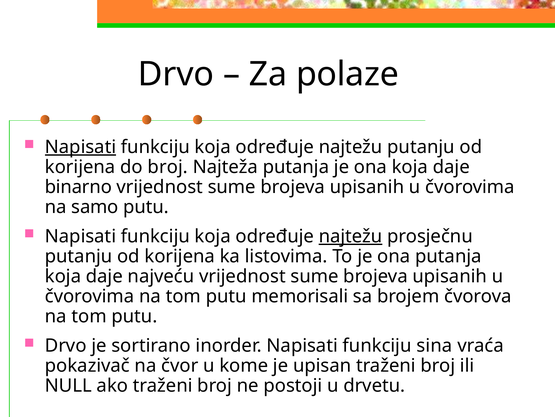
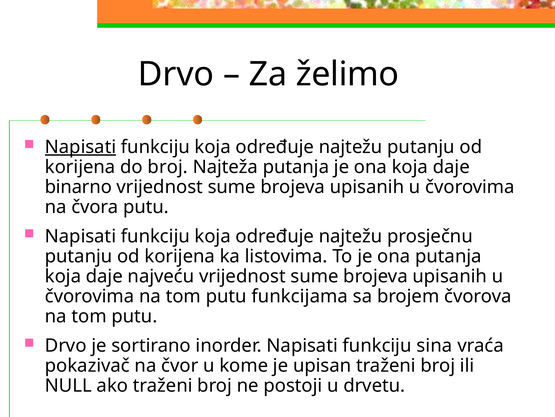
polaze: polaze -> želimo (347, 74)
samo: samo -> čvora (95, 207)
najtežu underline: present -> none (351, 236)
memorisali: memorisali -> funkcijama (300, 296)
